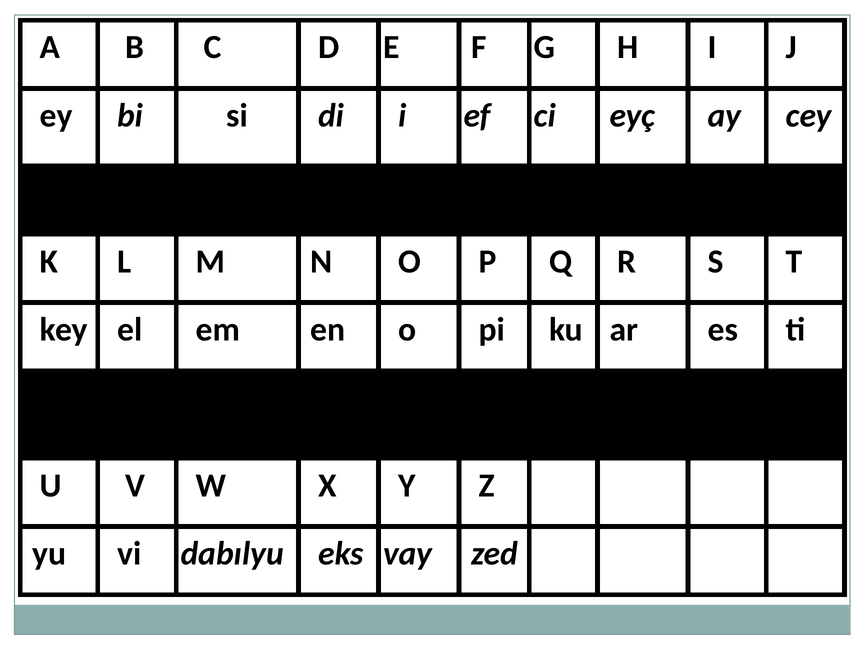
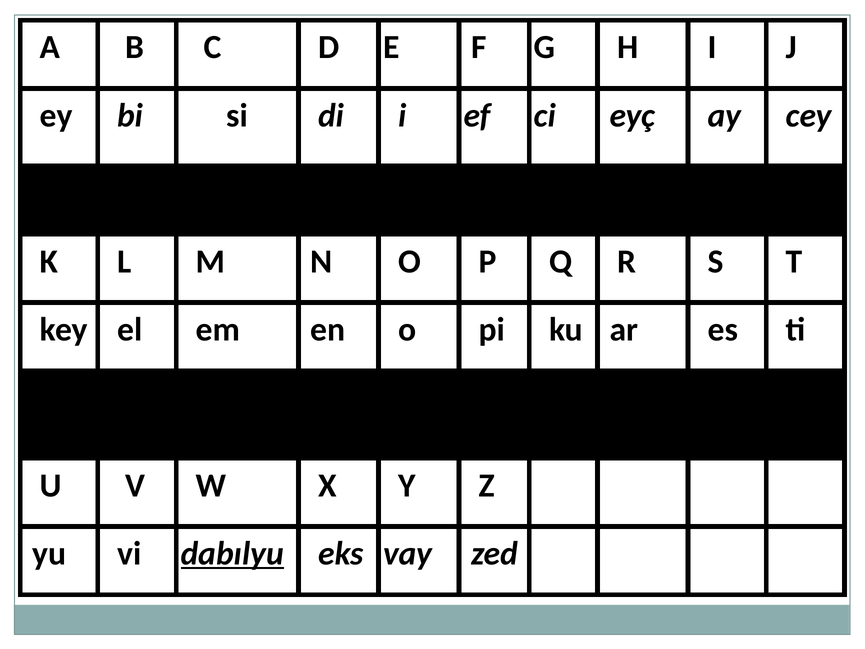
dabılyu underline: none -> present (232, 553)
